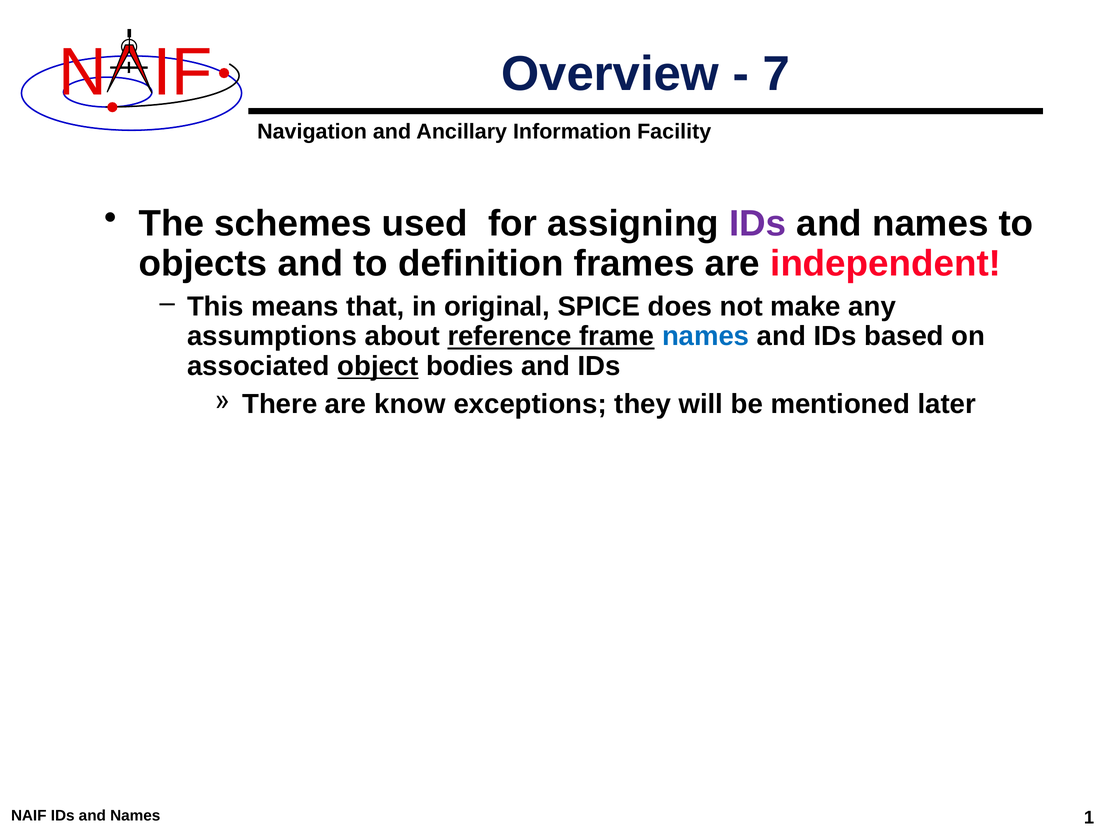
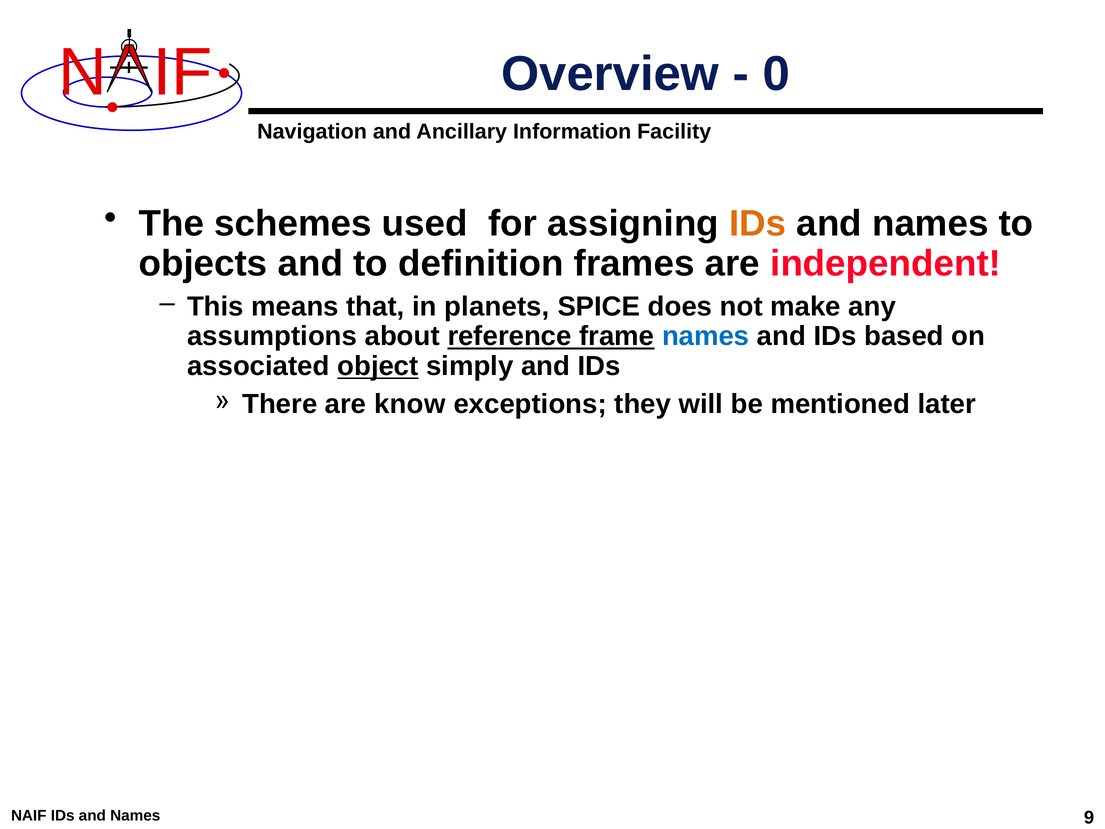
7: 7 -> 0 (776, 74)
IDs colour: purple -> orange (758, 224)
original: original -> planets (497, 307)
bodies: bodies -> simply (470, 366)
1: 1 -> 9 (1089, 818)
